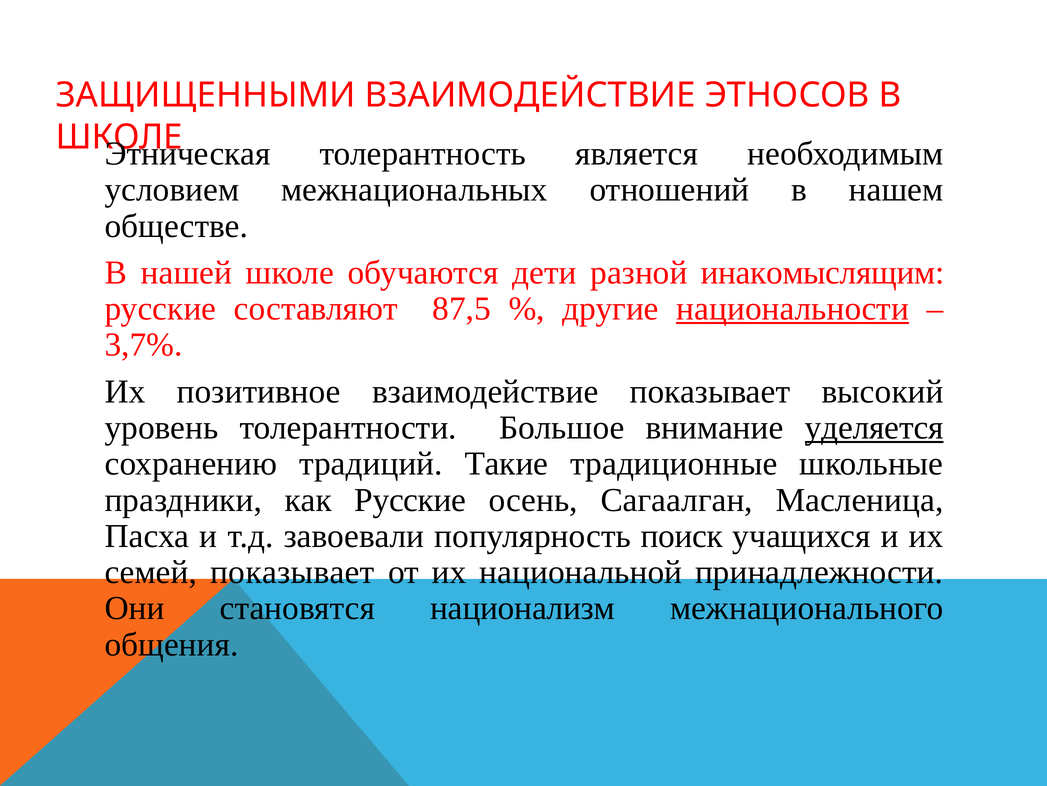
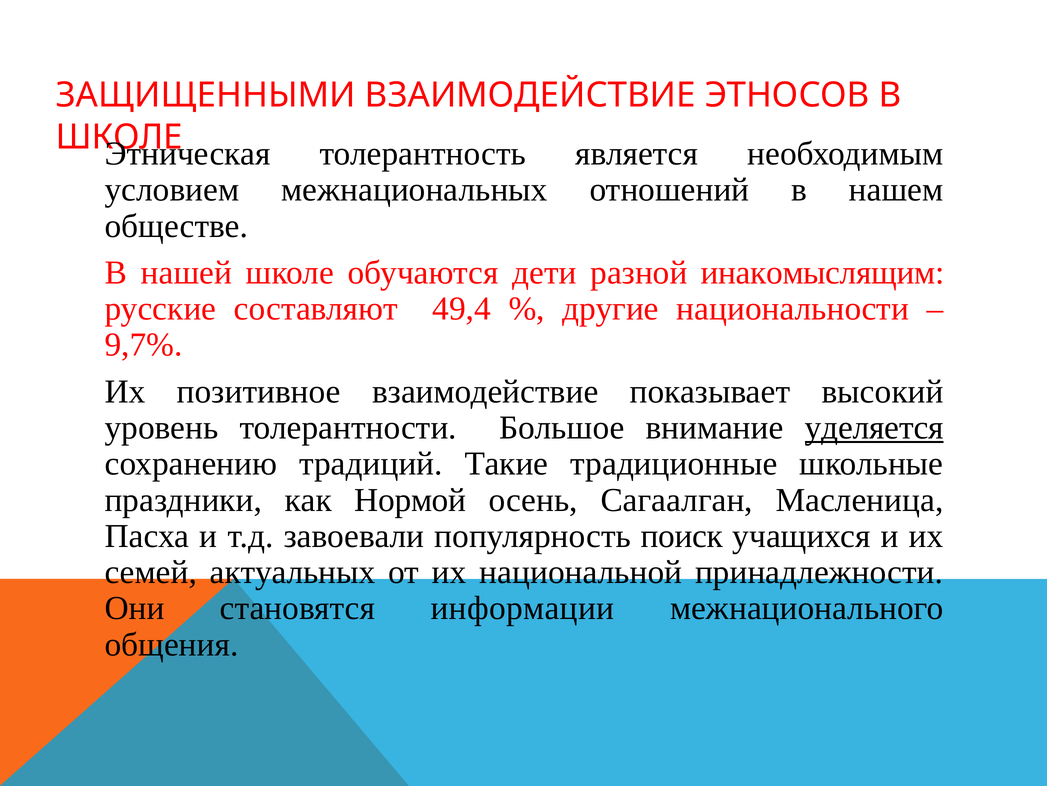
87,5: 87,5 -> 49,4 (462, 309)
национальности underline: present -> none (793, 309)
3,7%: 3,7% -> 9,7% (144, 345)
как Русские: Русские -> Нормой (410, 499)
семей показывает: показывает -> актуальных (293, 572)
национализм: национализм -> информации (522, 608)
